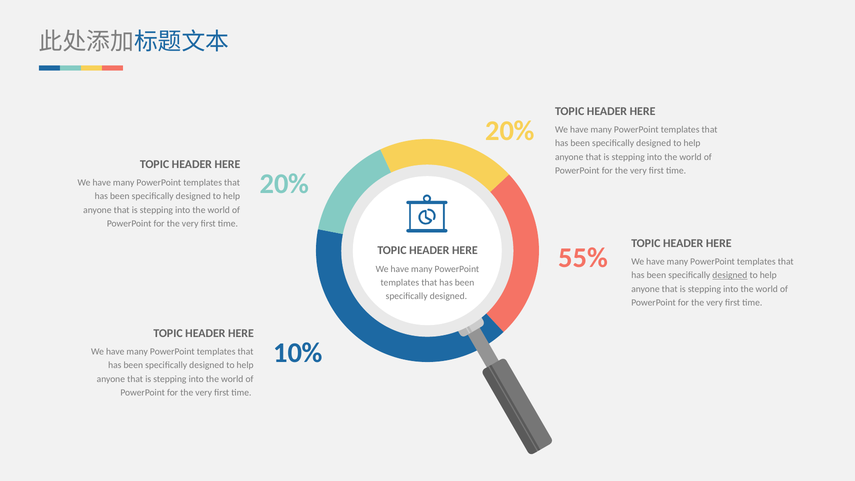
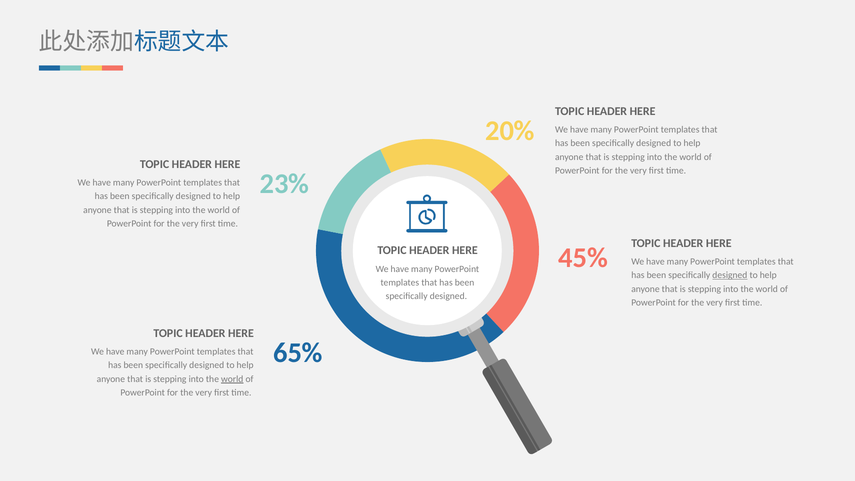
20%: 20% -> 23% (284, 184)
55%: 55% -> 45% (583, 258)
10%: 10% -> 65% (298, 353)
world underline: none -> present (232, 379)
